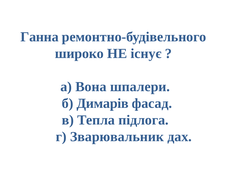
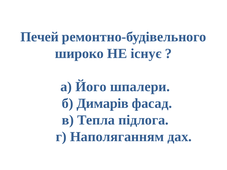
Ганна: Ганна -> Печей (40, 37)
Вона: Вона -> Його (91, 87)
Зварювальник: Зварювальник -> Наполяганням (117, 137)
